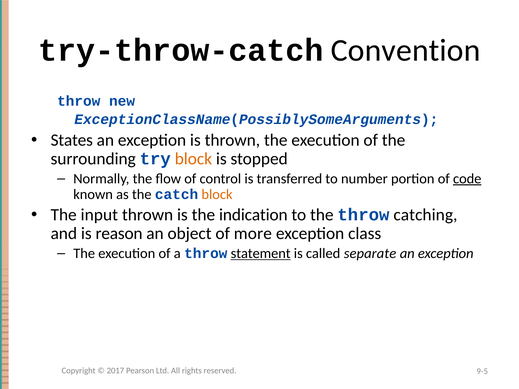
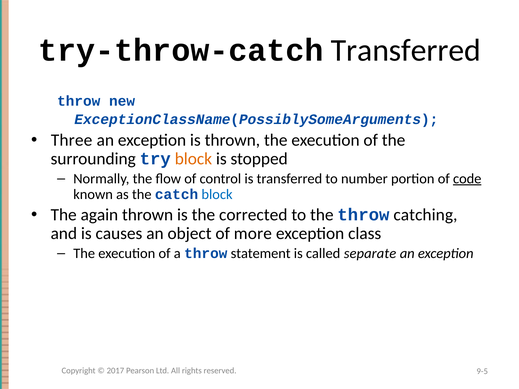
try-throw-catch Convention: Convention -> Transferred (406, 50)
States: States -> Three (72, 140)
block colour: orange -> blue (217, 194)
input: input -> again (99, 215)
indication: indication -> corrected (253, 215)
reason: reason -> causes (119, 234)
statement underline: present -> none (261, 254)
